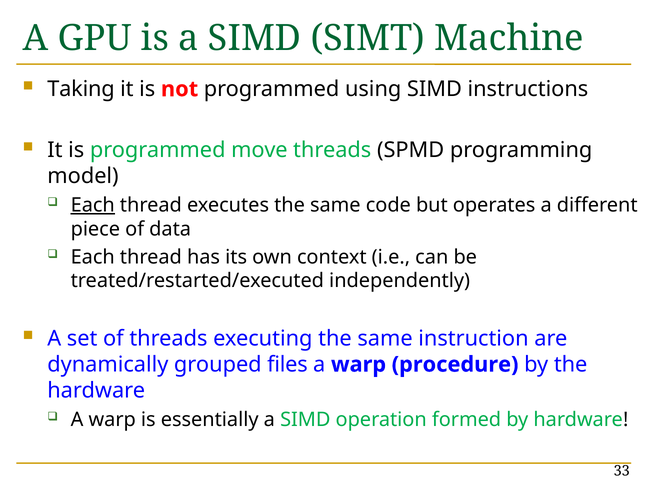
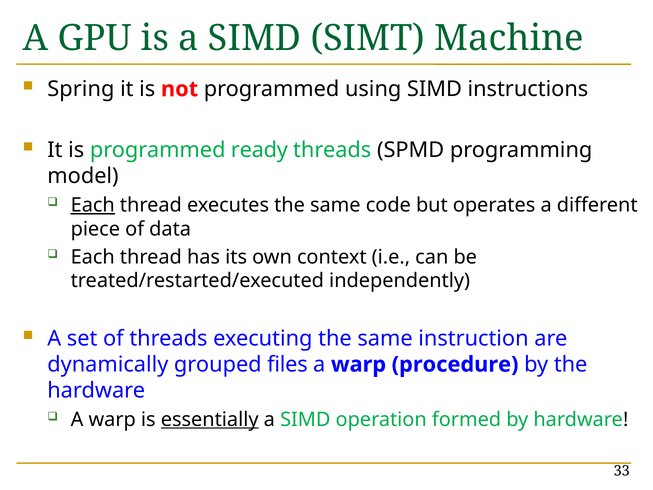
Taking: Taking -> Spring (81, 89)
move: move -> ready (259, 150)
essentially underline: none -> present (210, 419)
